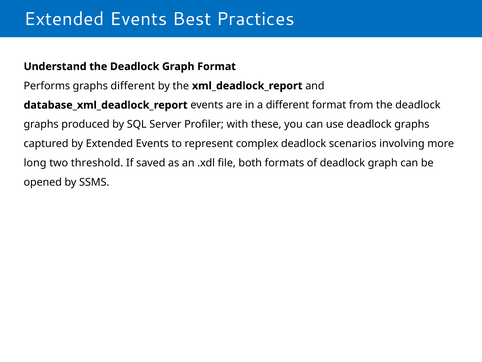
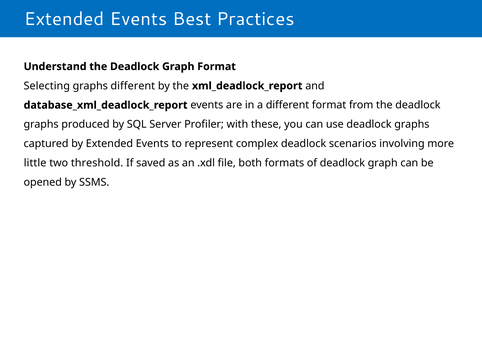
Performs: Performs -> Selecting (47, 86)
long: long -> little (35, 163)
